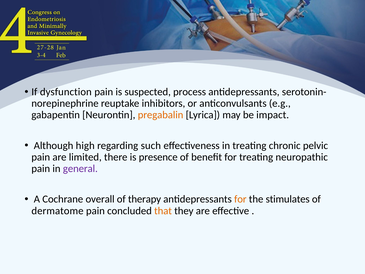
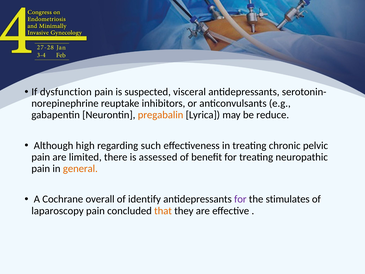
process: process -> visceral (190, 92)
impact: impact -> reduce (273, 115)
presence: presence -> assessed (158, 157)
general colour: purple -> orange (80, 168)
therapy: therapy -> identify (145, 199)
for colour: orange -> purple (240, 199)
dermatome: dermatome -> laparoscopy (58, 211)
